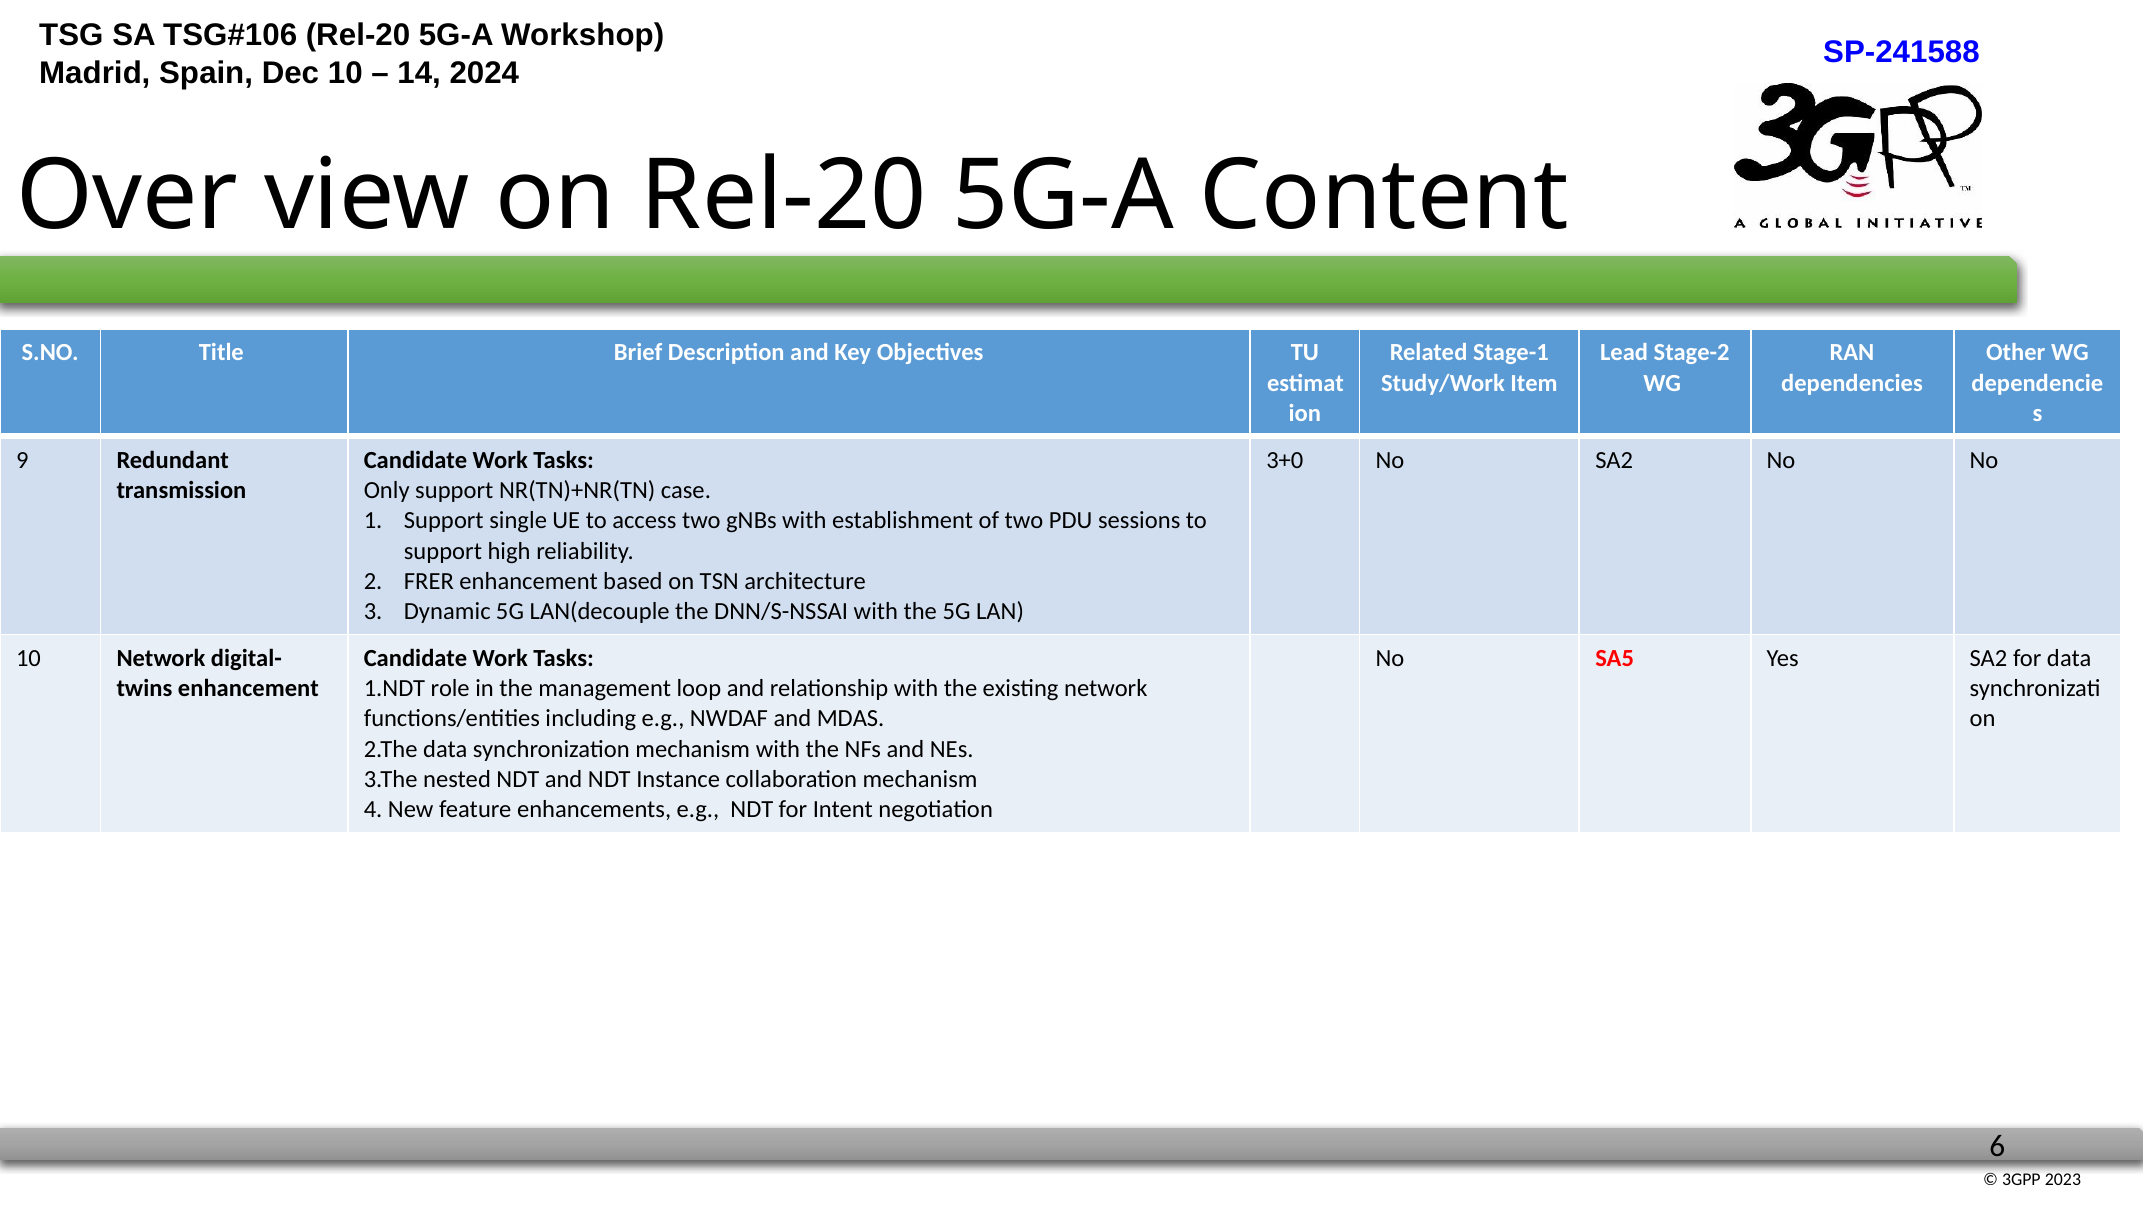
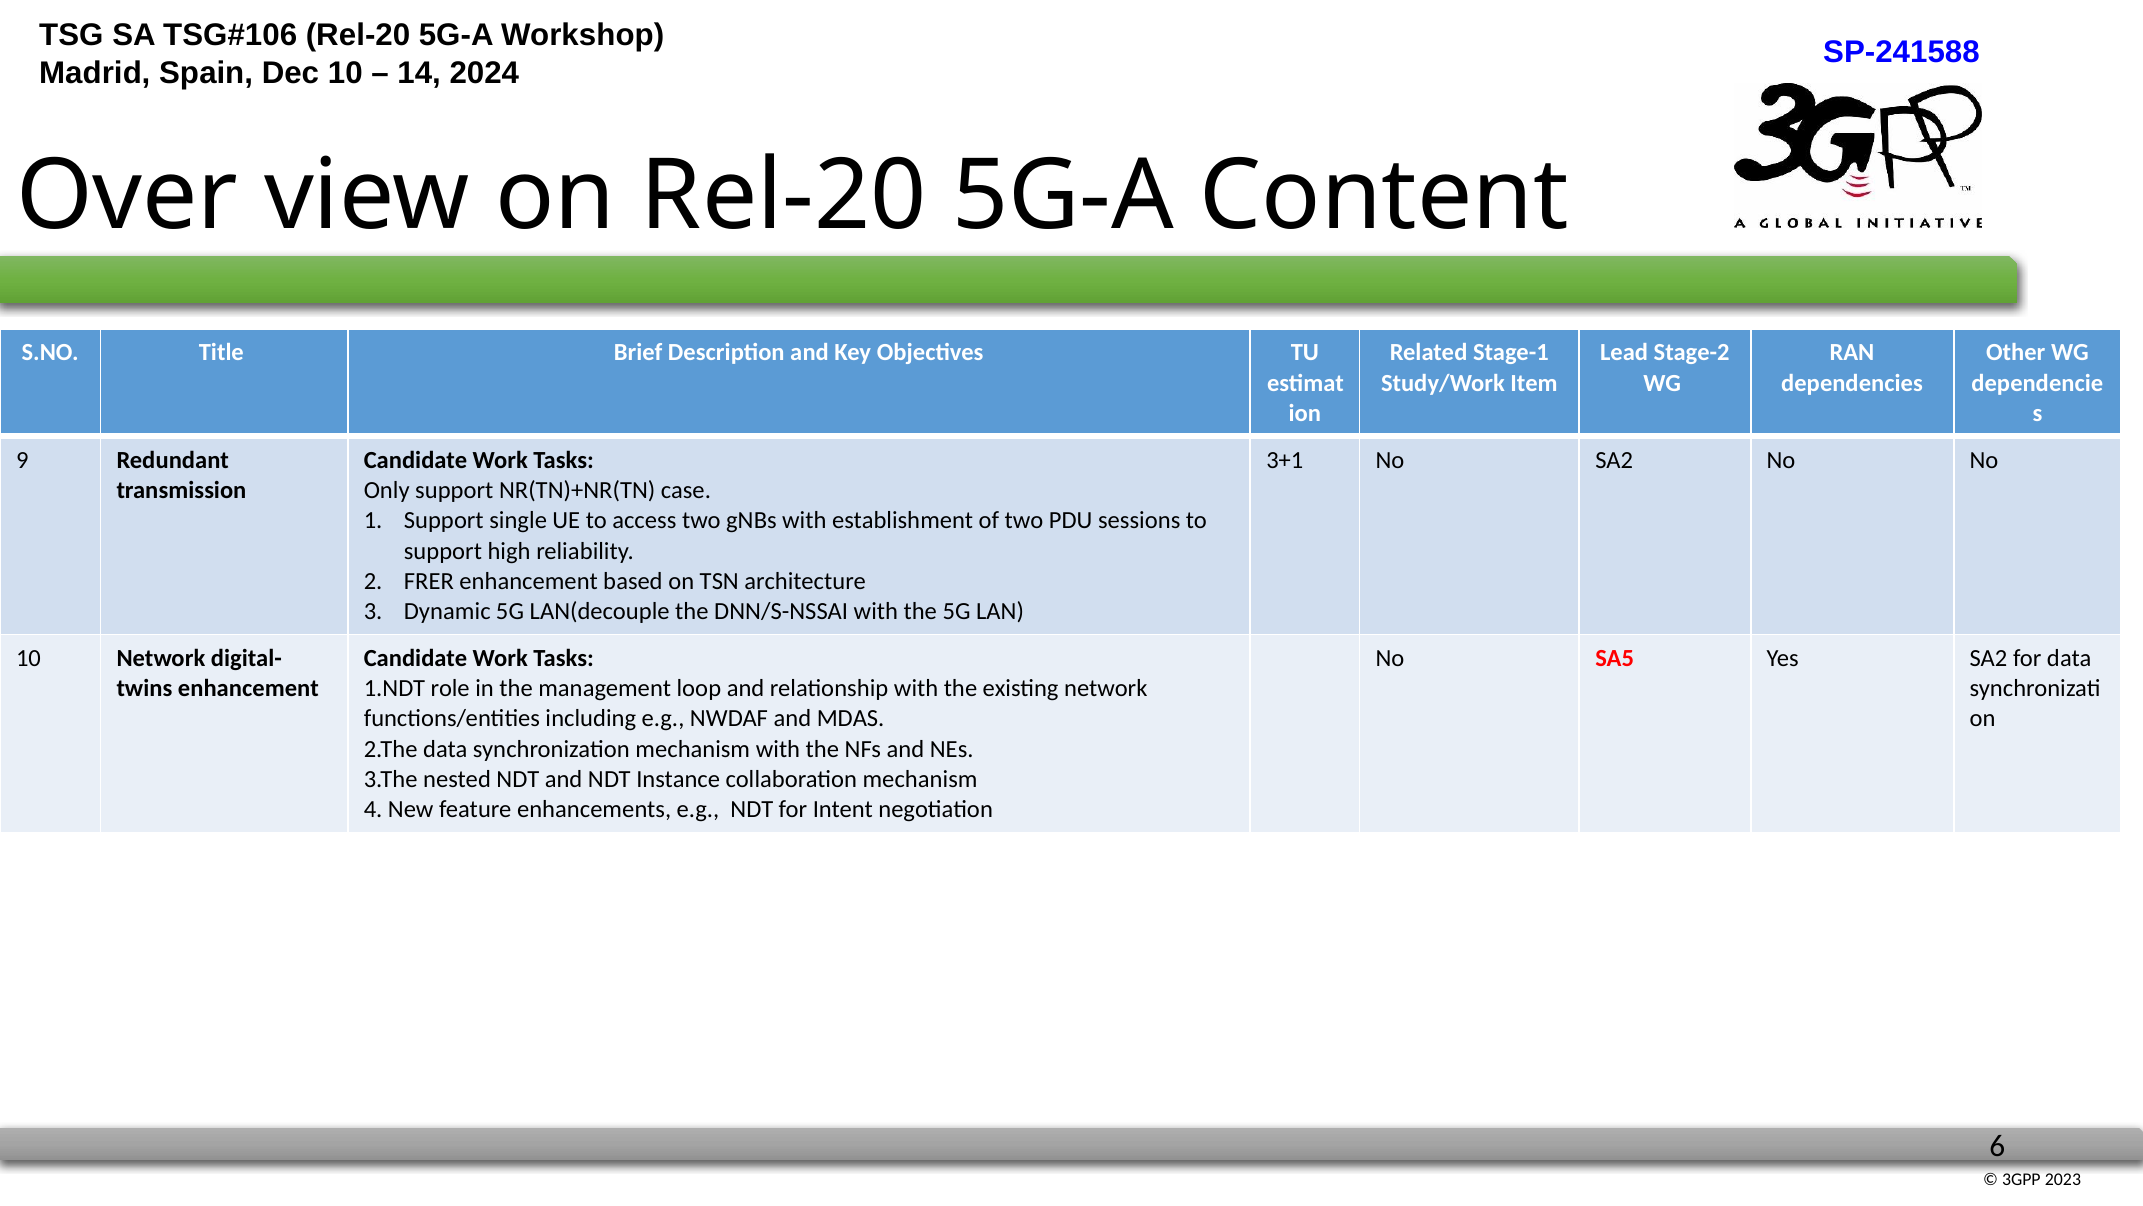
3+0: 3+0 -> 3+1 (1285, 460)
